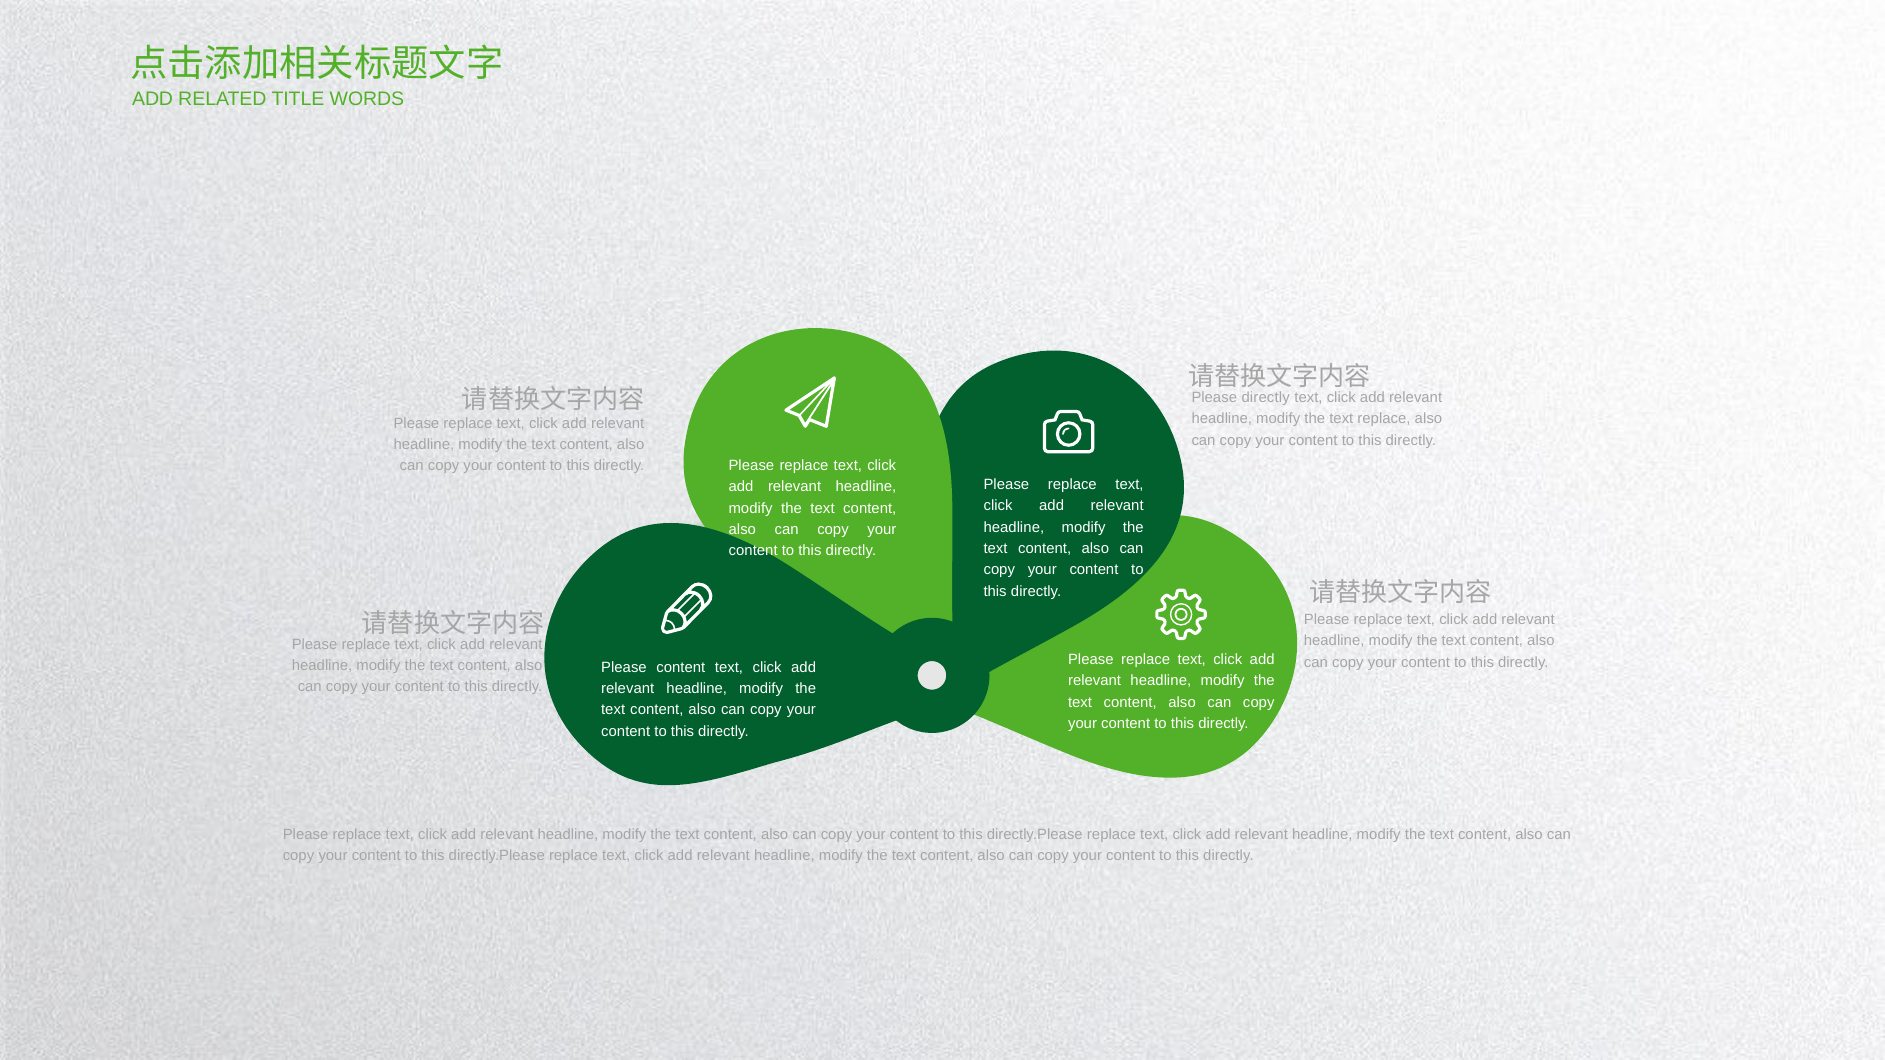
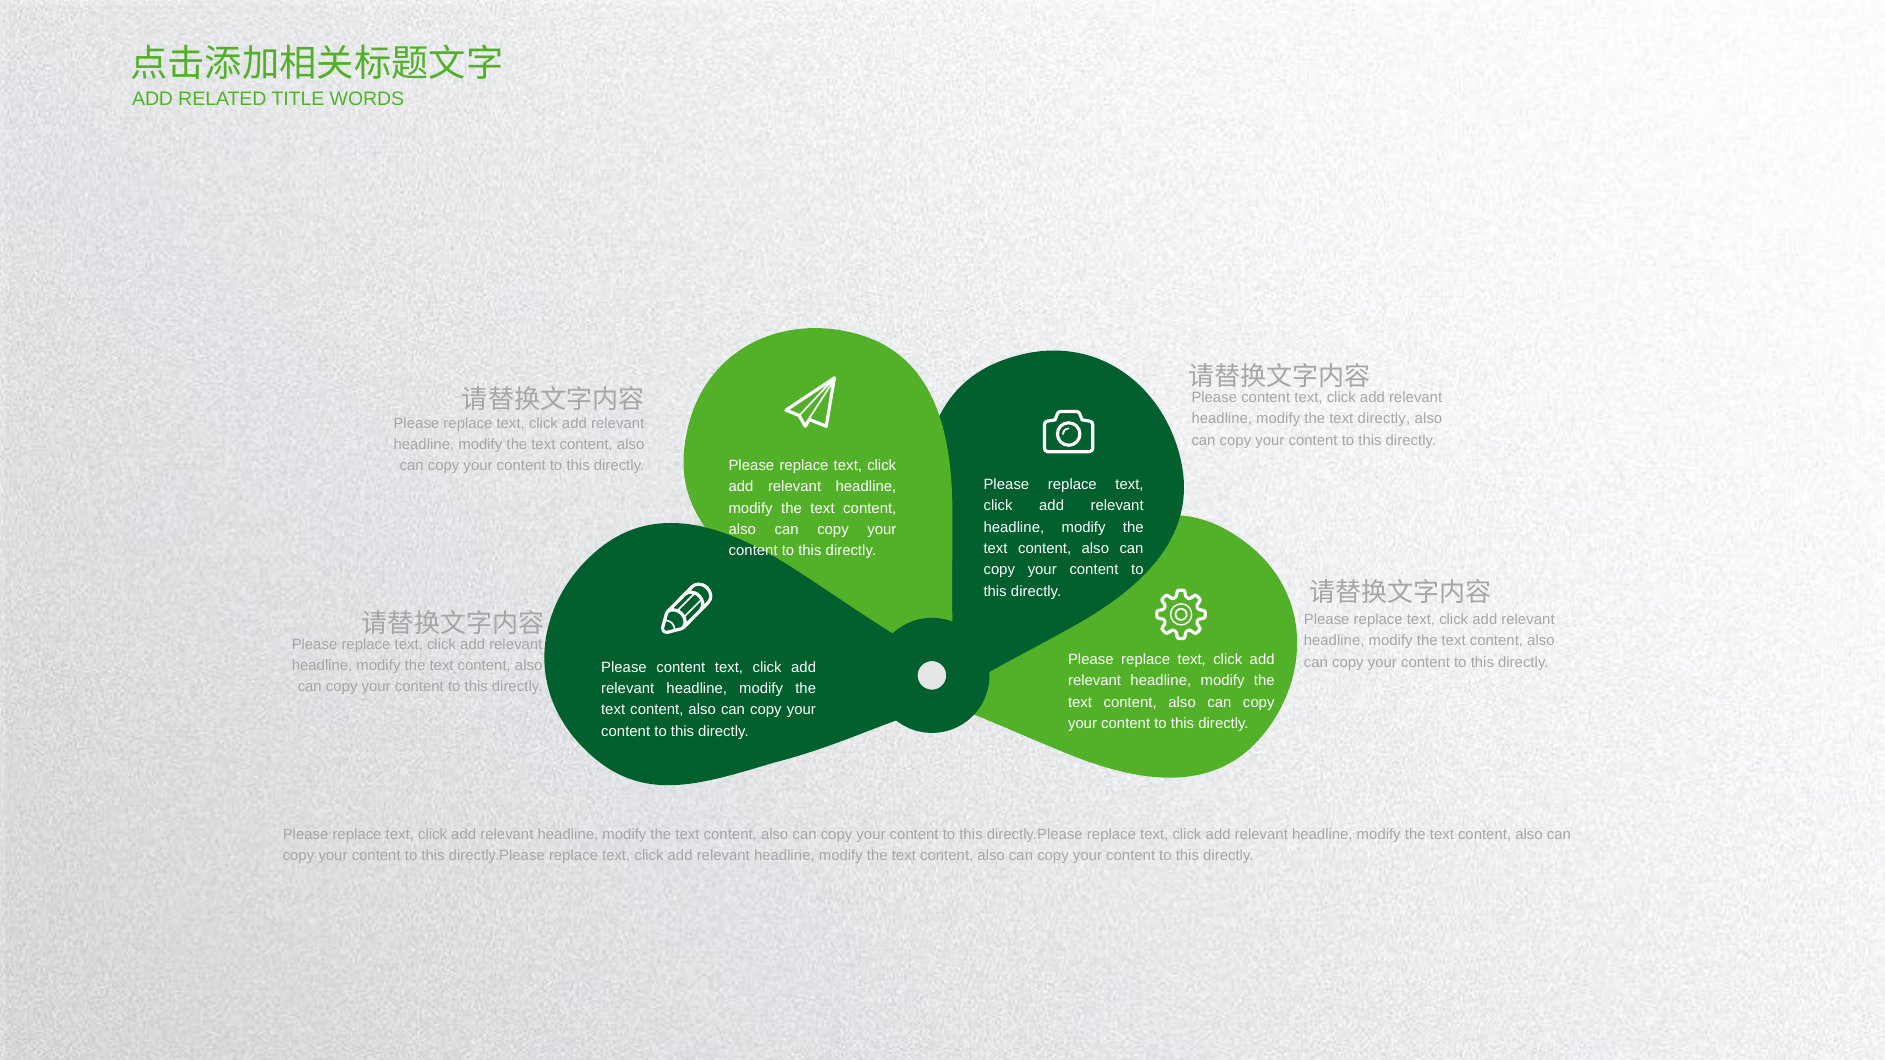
directly: directly -> content (1266, 398)
text replace: replace -> directly (1384, 419)
